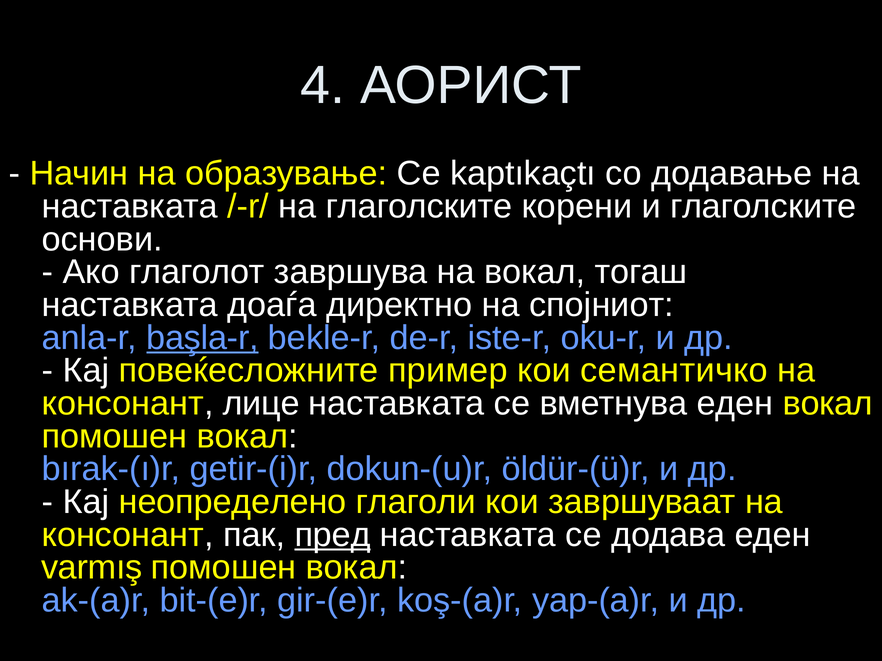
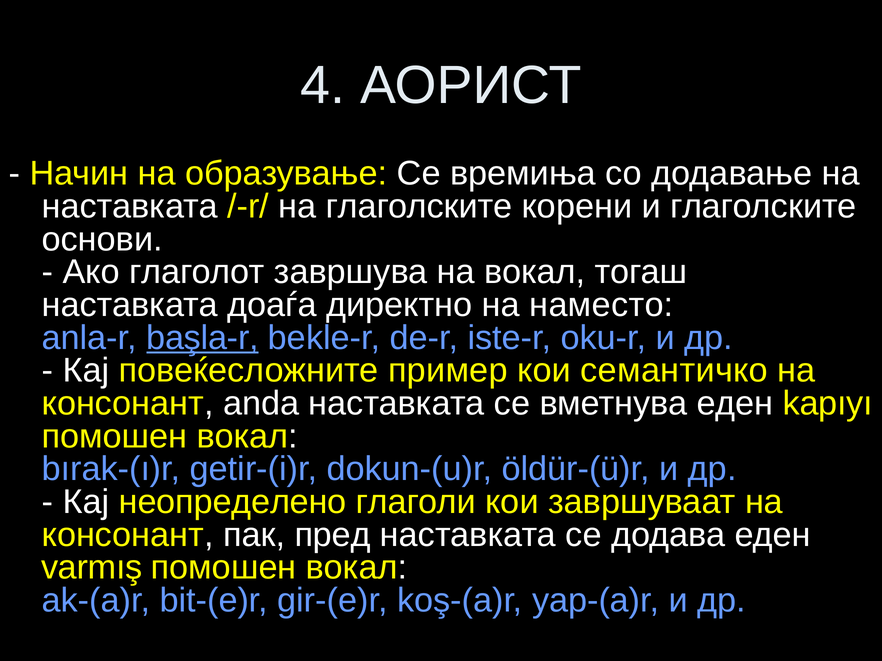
kaptıkaçtı: kaptıkaçtı -> времиња (523, 174)
спојниот: спојниот -> наместо (601, 305)
лице: лице -> anda (261, 404)
еден вокал: вокал -> kapıyı (828, 404)
пред underline: present -> none (333, 535)
